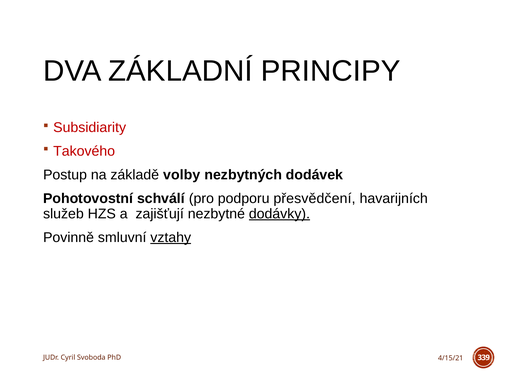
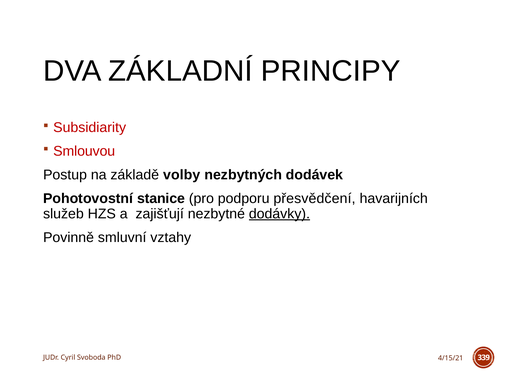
Takového: Takového -> Smlouvou (84, 151)
schválí: schválí -> stanice (161, 199)
vztahy underline: present -> none (171, 238)
